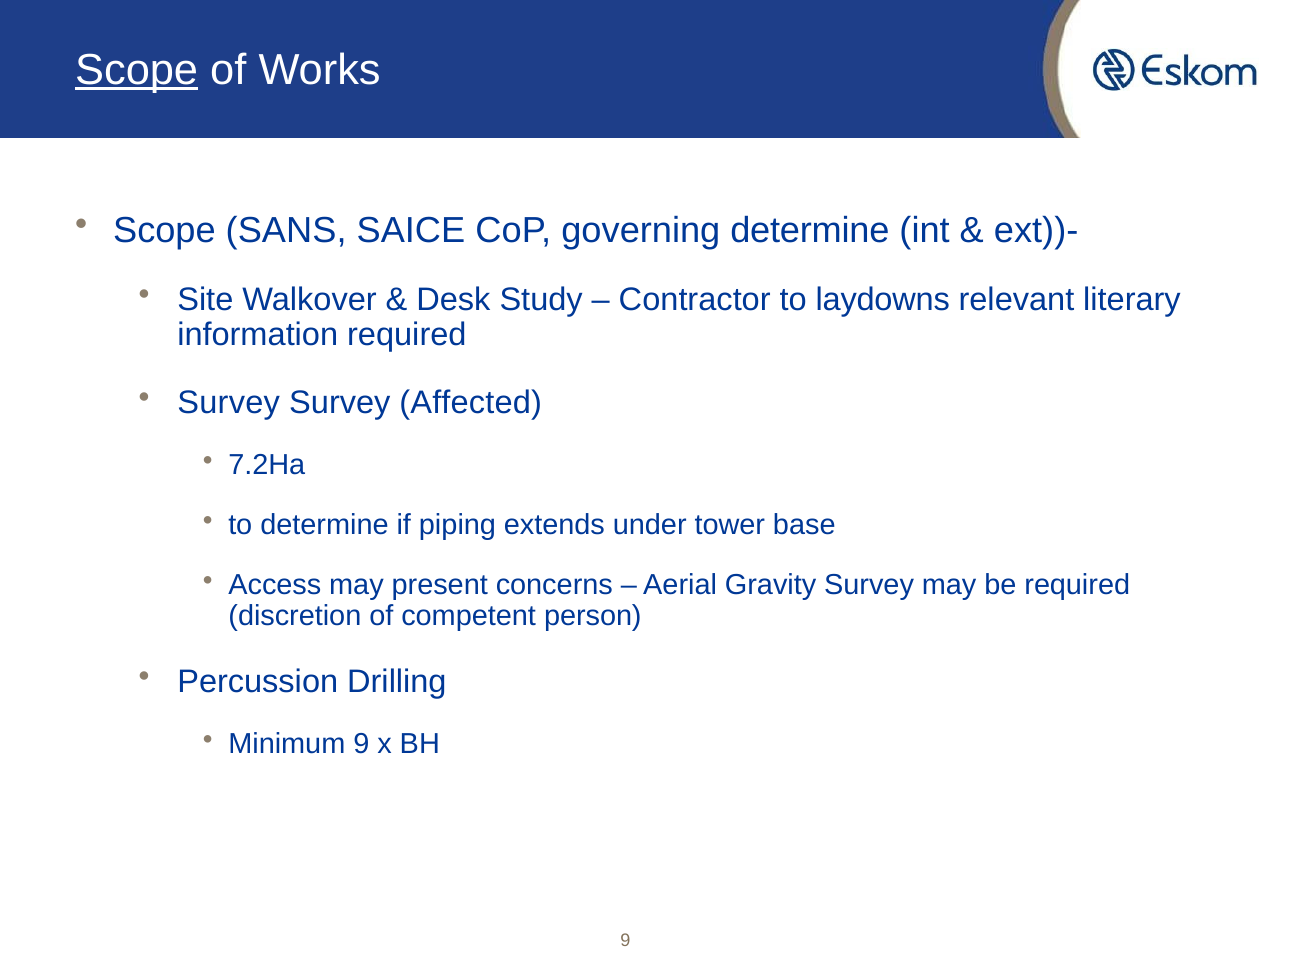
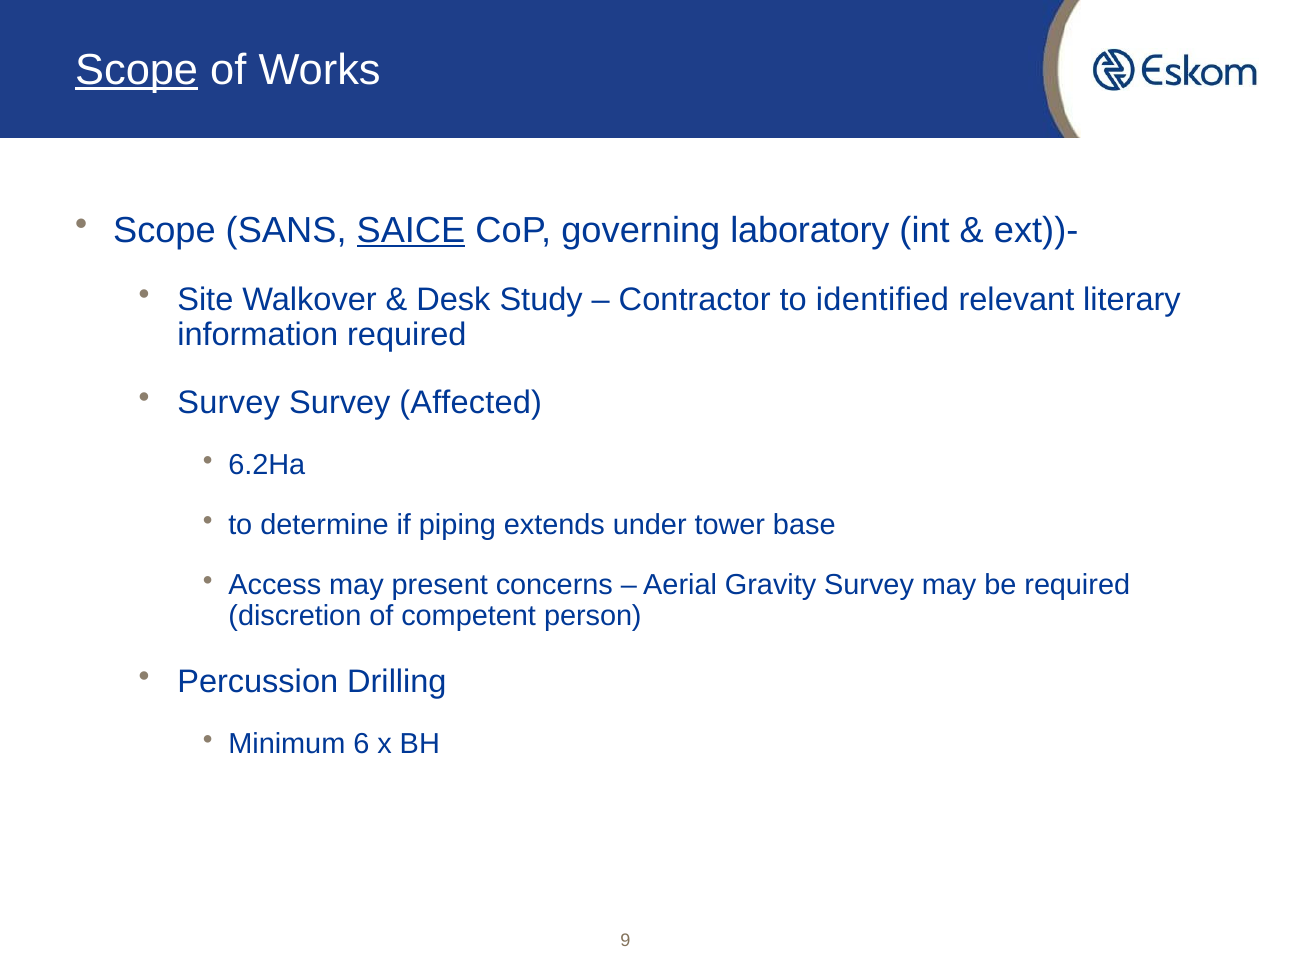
SAICE underline: none -> present (411, 230)
governing determine: determine -> laboratory (810, 230)
laydowns: laydowns -> identified (882, 300)
7.2Ha: 7.2Ha -> 6.2Ha (267, 465)
Minimum 9: 9 -> 6 (361, 744)
